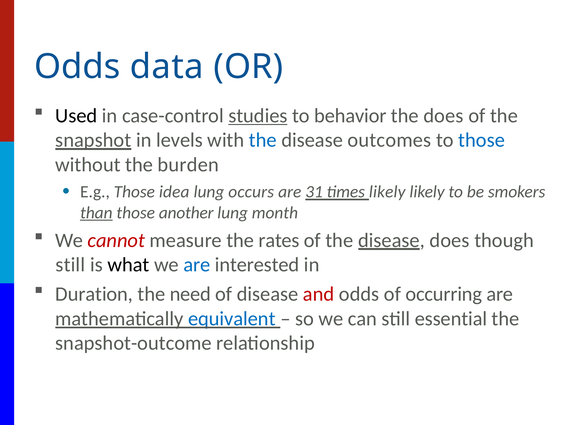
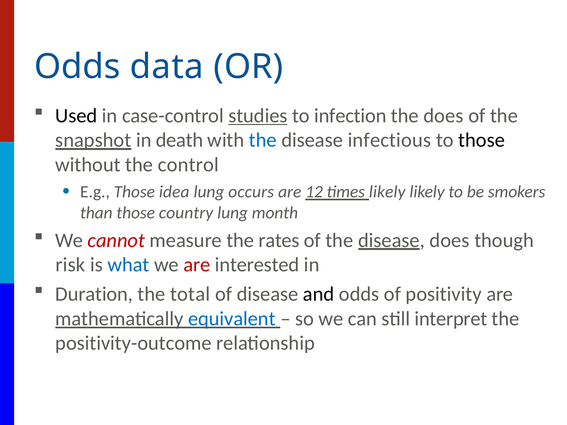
behavior: behavior -> infection (350, 116)
levels: levels -> death (180, 140)
outcomes: outcomes -> infectious (389, 140)
those colour: blue -> black (482, 140)
burden: burden -> control (188, 165)
31: 31 -> 12 (314, 192)
than underline: present -> none (96, 213)
another: another -> country (186, 213)
still: still -> risk (70, 265)
what colour: black -> blue (128, 265)
are colour: blue -> red (197, 265)
need: need -> total (190, 294)
and colour: red -> black (319, 294)
occurring: occurring -> positivity (444, 294)
essential: essential -> interpret (451, 319)
snapshot-outcome: snapshot-outcome -> positivity-outcome (133, 343)
